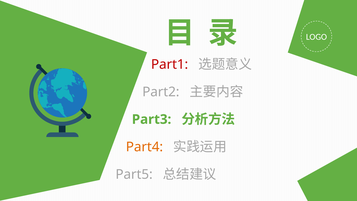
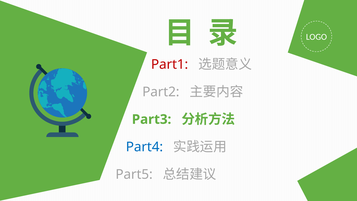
Part4 colour: orange -> blue (144, 147)
